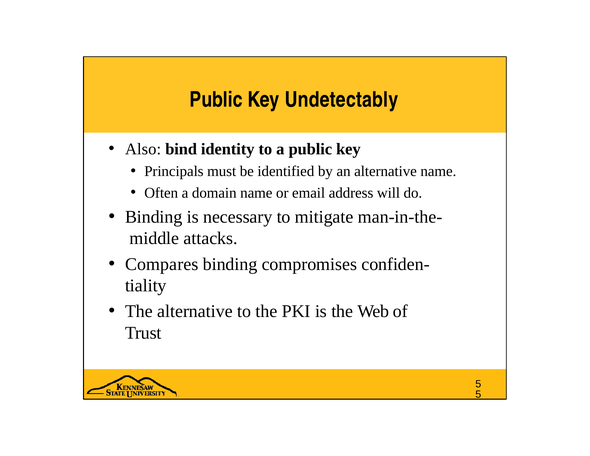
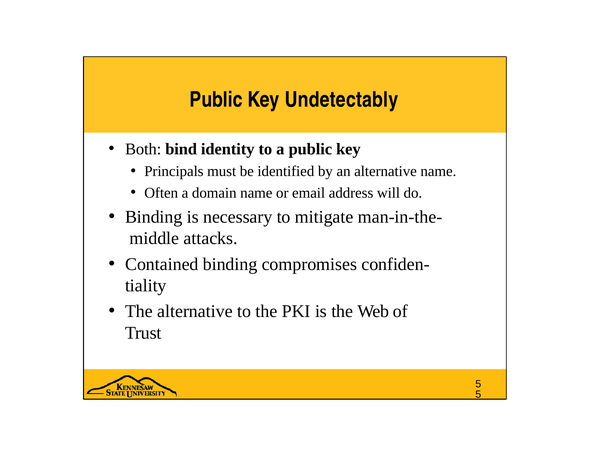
Also: Also -> Both (143, 149)
Compares: Compares -> Contained (162, 264)
